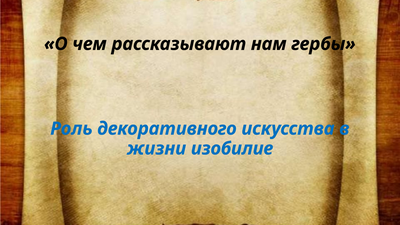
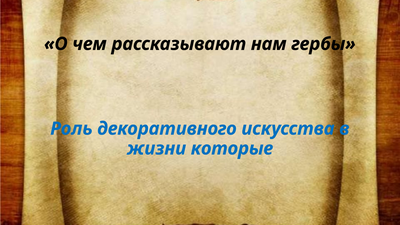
изобилие: изобилие -> которые (232, 148)
